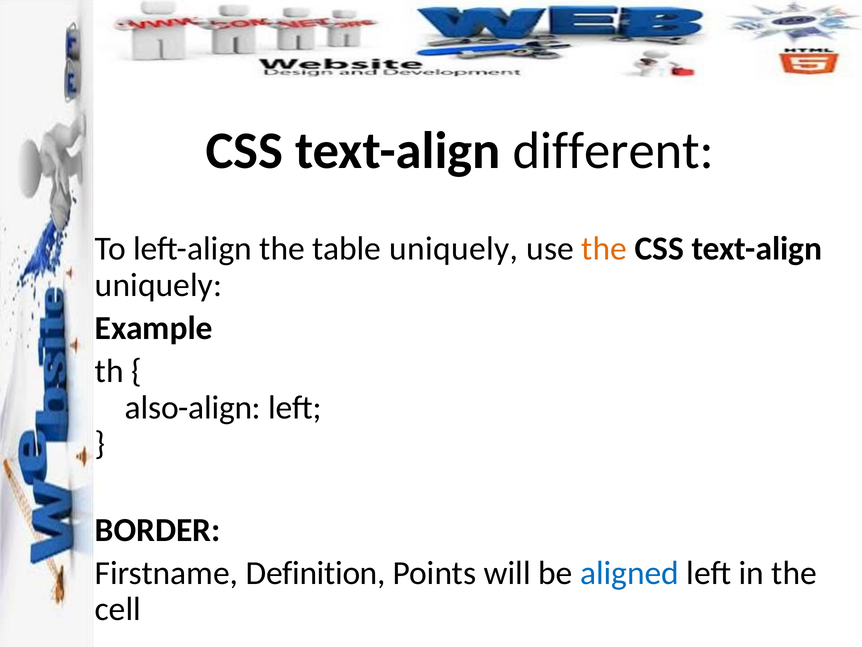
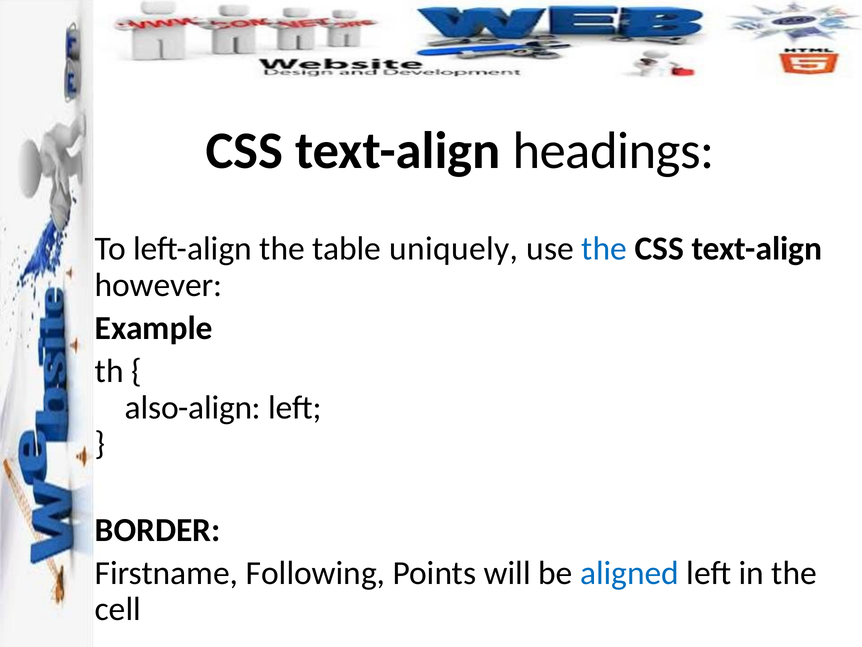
different: different -> headings (613, 151)
the colour: orange -> blue (604, 249)
uniquely: uniquely -> however (159, 285)
Definition: Definition -> Following (315, 573)
